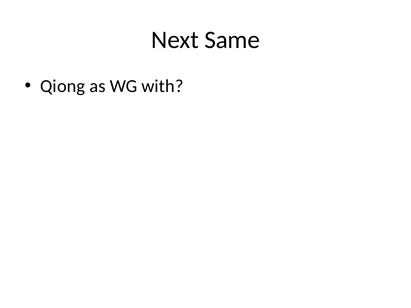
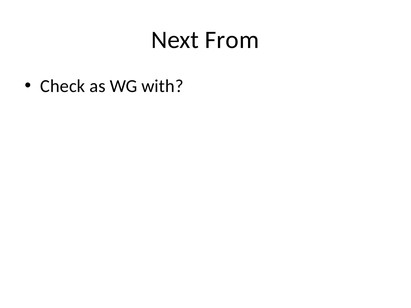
Same: Same -> From (232, 40)
Qiong: Qiong -> Check (63, 86)
